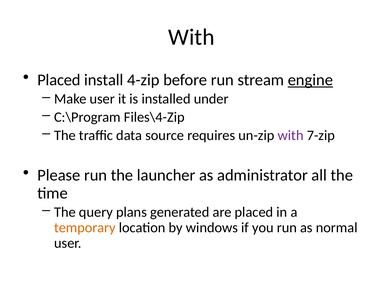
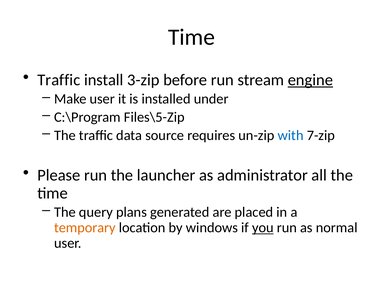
With: With -> Time (192, 37)
Placed: Placed -> Traffic (59, 80)
4-zip: 4-zip -> 3-zip (143, 80)
Files\4-Zip: Files\4-Zip -> Files\5-Zip (154, 117)
with colour: purple -> blue (291, 136)
you underline: none -> present (263, 228)
